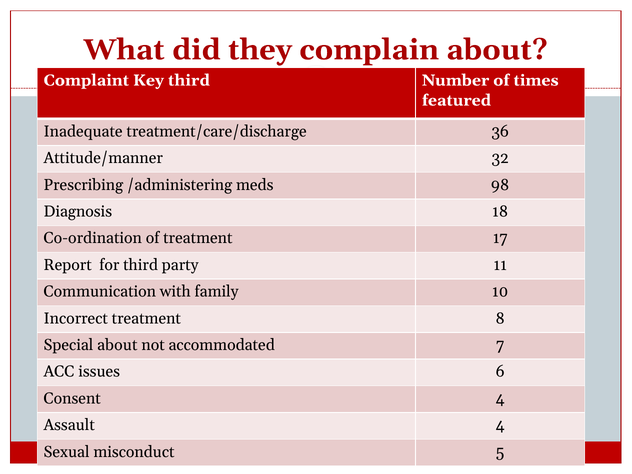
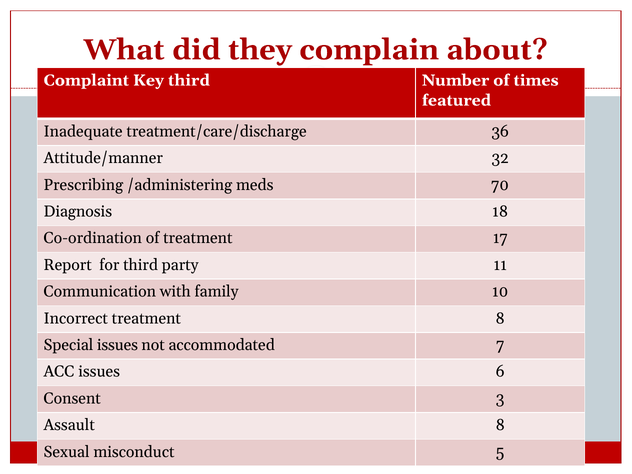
98: 98 -> 70 (500, 185)
Special about: about -> issues (117, 345)
Consent 4: 4 -> 3 (500, 398)
Assault 4: 4 -> 8 (500, 425)
